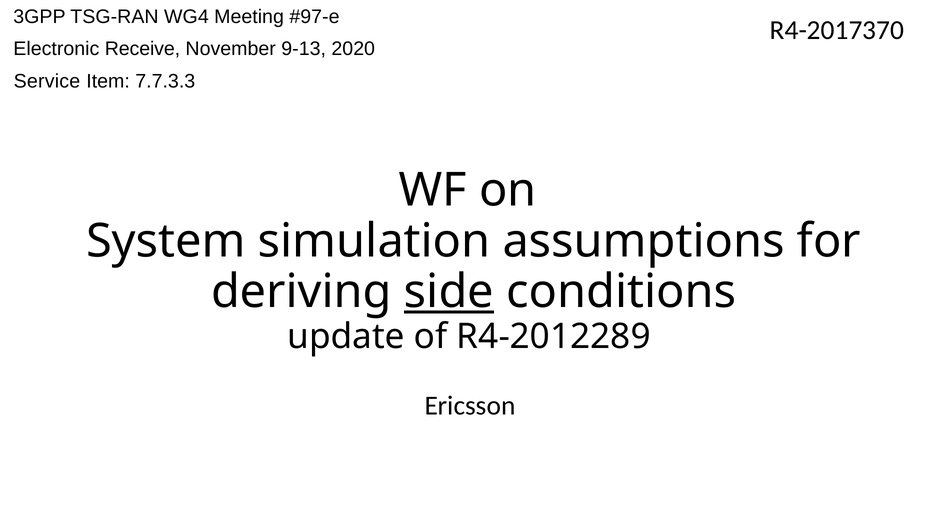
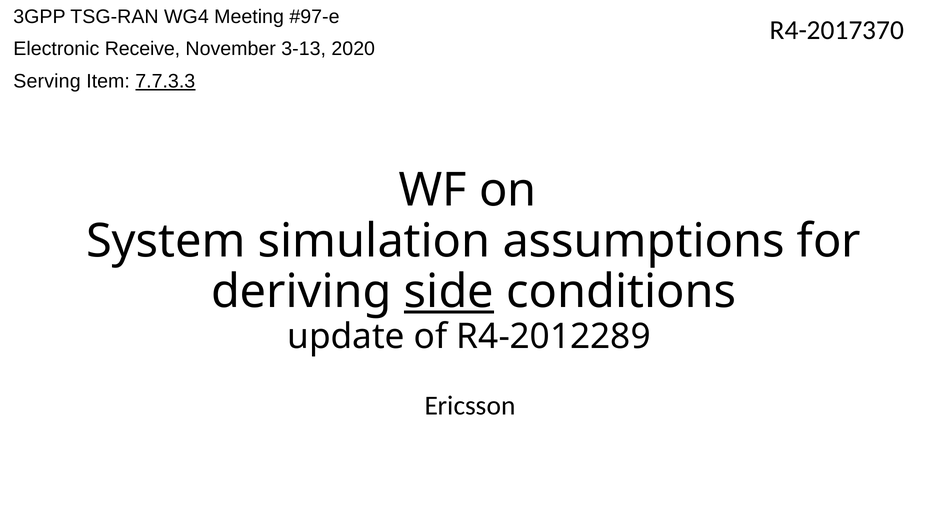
9-13: 9-13 -> 3-13 (304, 49)
Service: Service -> Serving (47, 81)
7.7.3.3 underline: none -> present (165, 81)
